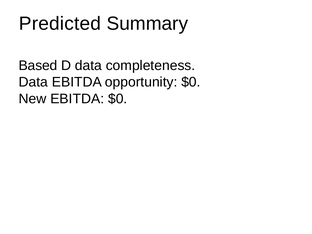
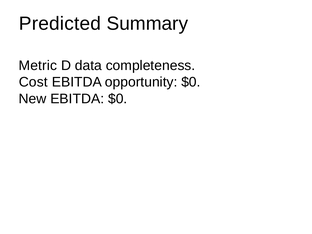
Based: Based -> Metric (38, 65)
Data: Data -> Cost (33, 82)
